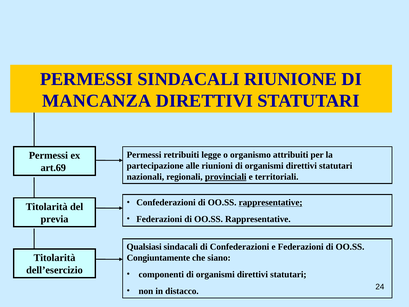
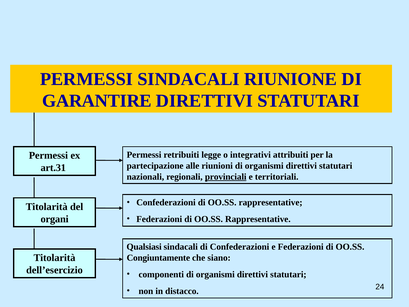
MANCANZA: MANCANZA -> GARANTIRE (97, 101)
organismo: organismo -> integrativi (250, 155)
art.69: art.69 -> art.31 (53, 168)
rappresentative underline: present -> none (271, 202)
previa: previa -> organi (55, 219)
